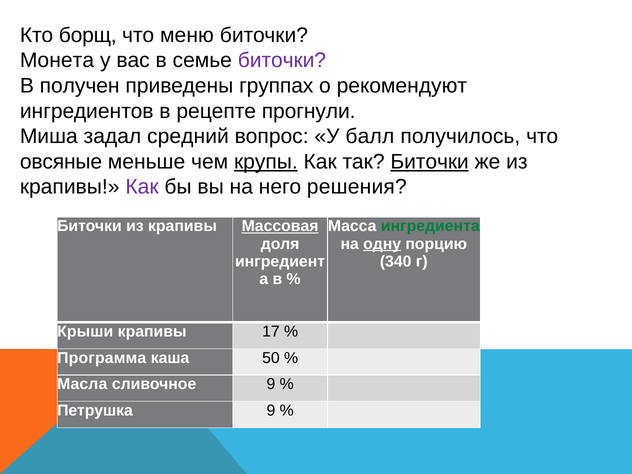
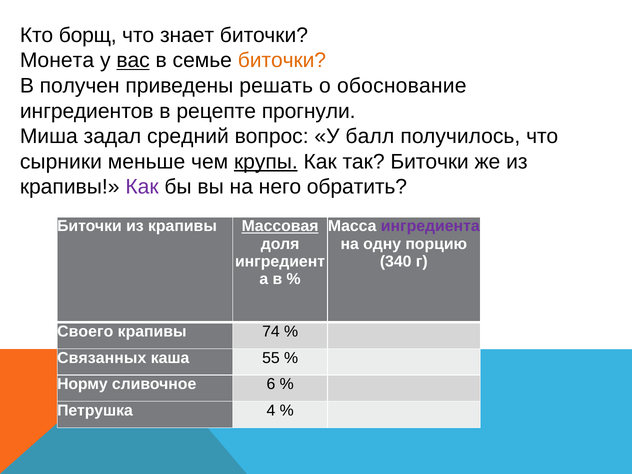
меню: меню -> знает (187, 35)
вас underline: none -> present (133, 61)
биточки colour: purple -> orange (282, 61)
группах: группах -> решать (276, 86)
рекомендуют: рекомендуют -> обоснование (402, 86)
овсяные: овсяные -> сырники (61, 162)
Биточки underline: present -> none (430, 162)
решения: решения -> обратить (357, 187)
ингредиента colour: green -> purple (430, 226)
одну underline: present -> none (382, 244)
Крыши: Крыши -> Своего (85, 332)
17: 17 -> 74 (271, 332)
Программа: Программа -> Связанных (102, 358)
50: 50 -> 55 (271, 358)
Масла: Масла -> Норму (82, 384)
сливочное 9: 9 -> 6 (271, 384)
Петрушка 9: 9 -> 4 (271, 410)
